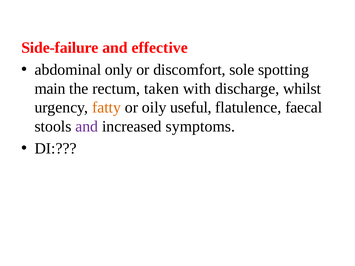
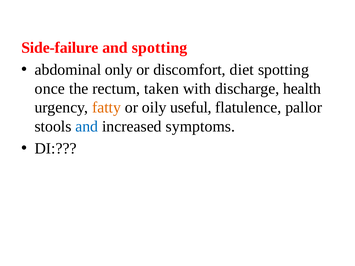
and effective: effective -> spotting (160, 48)
sole: sole -> diet (242, 70)
main: main -> once (50, 89)
whilst: whilst -> health (302, 89)
faecal: faecal -> pallor (304, 108)
and colour: purple -> blue (87, 127)
